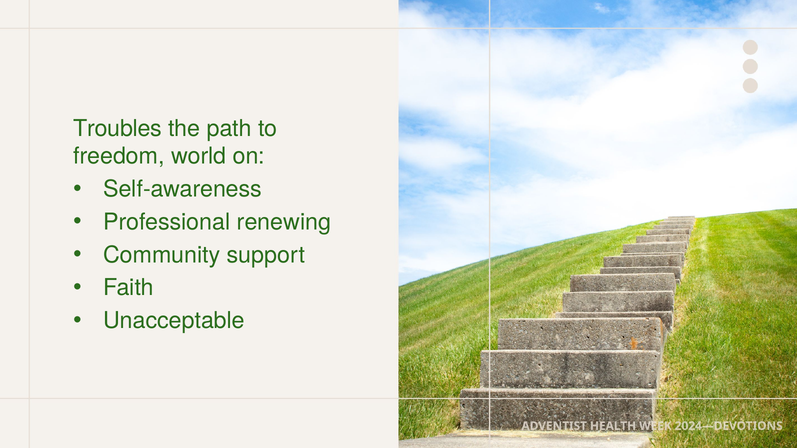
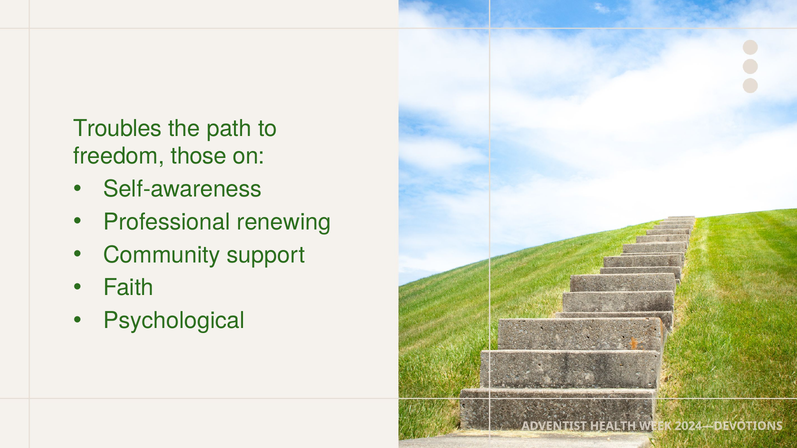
world: world -> those (199, 156)
Unacceptable: Unacceptable -> Psychological (174, 321)
